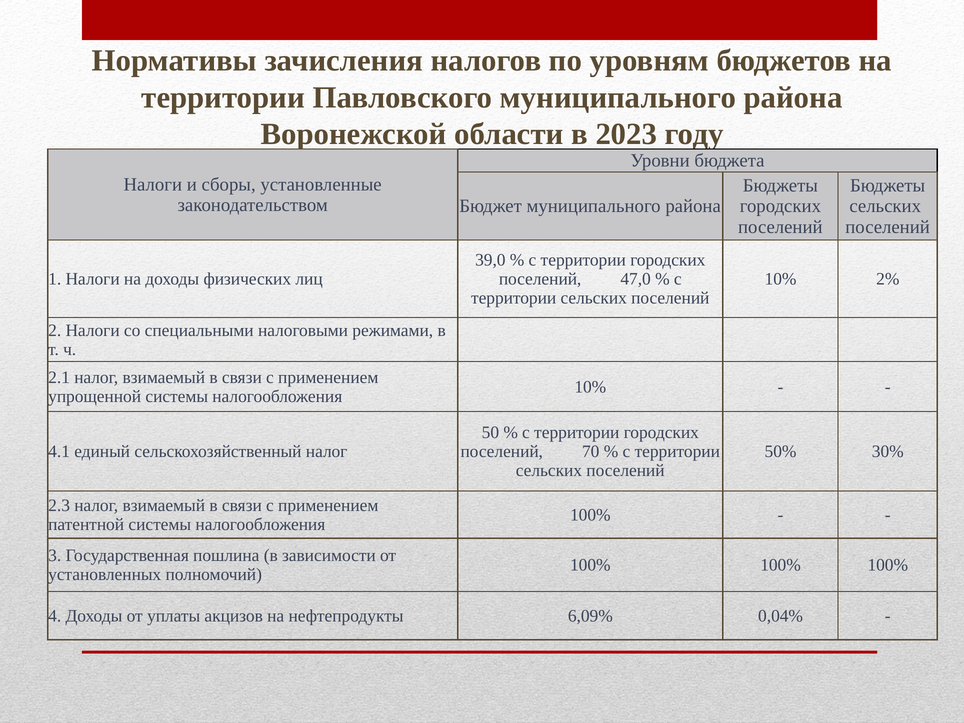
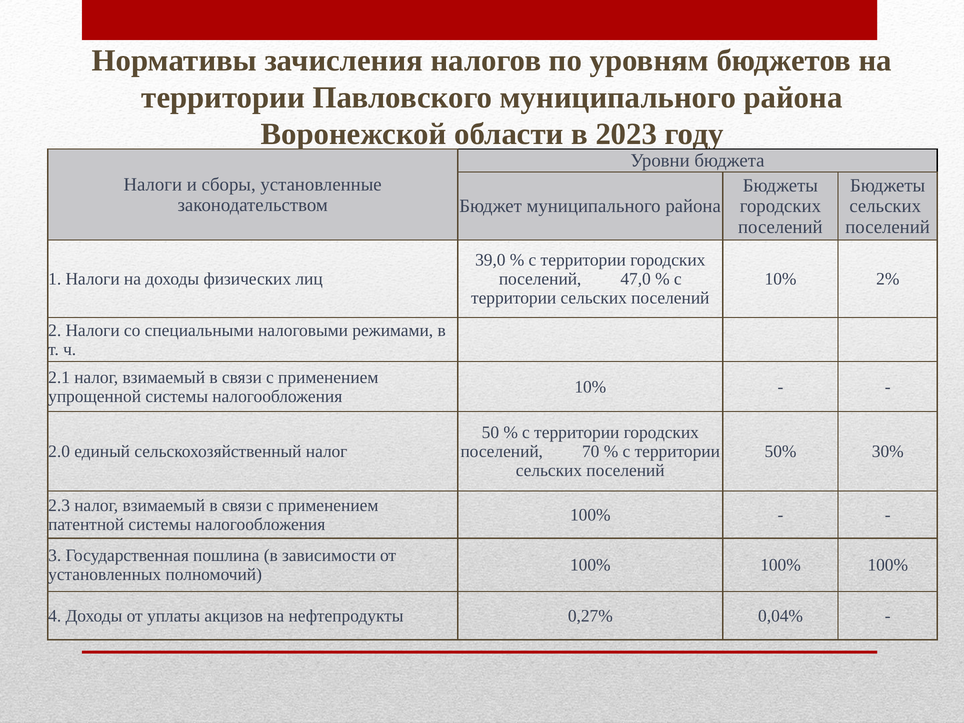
4.1: 4.1 -> 2.0 (59, 452)
6,09%: 6,09% -> 0,27% (590, 616)
